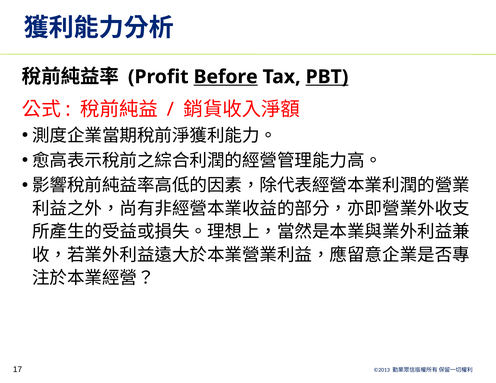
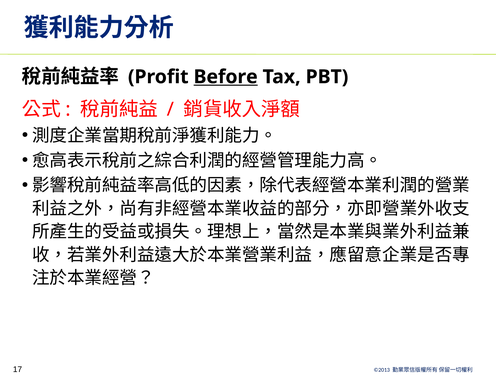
PBT underline: present -> none (327, 77)
